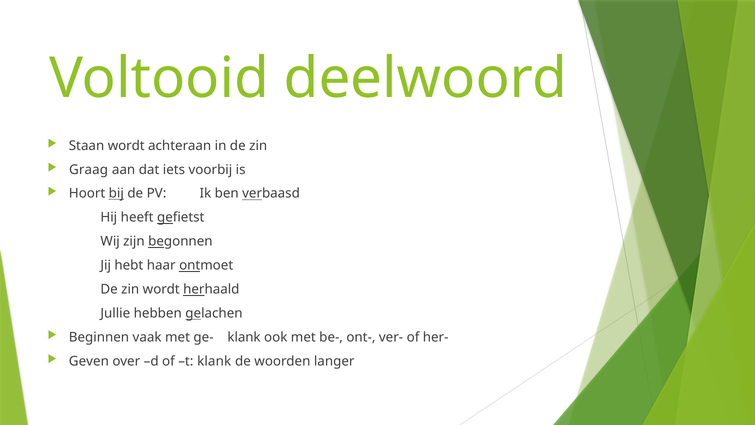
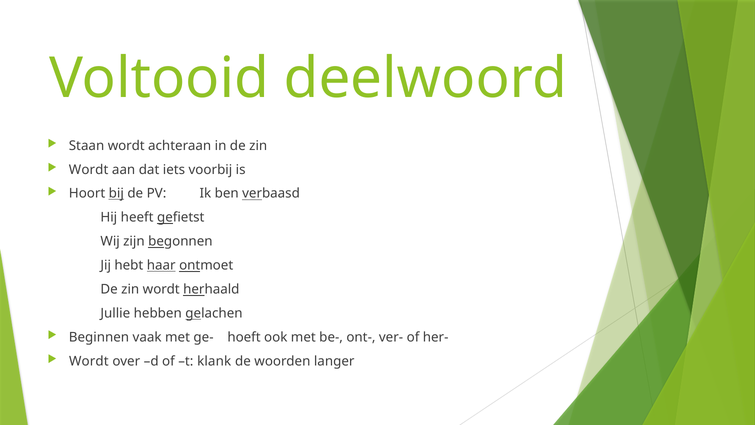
Graag: Graag -> Wordt (89, 170)
haar underline: none -> present (161, 265)
ge- klank: klank -> hoeft (244, 337)
Geven: Geven -> Wordt (89, 361)
